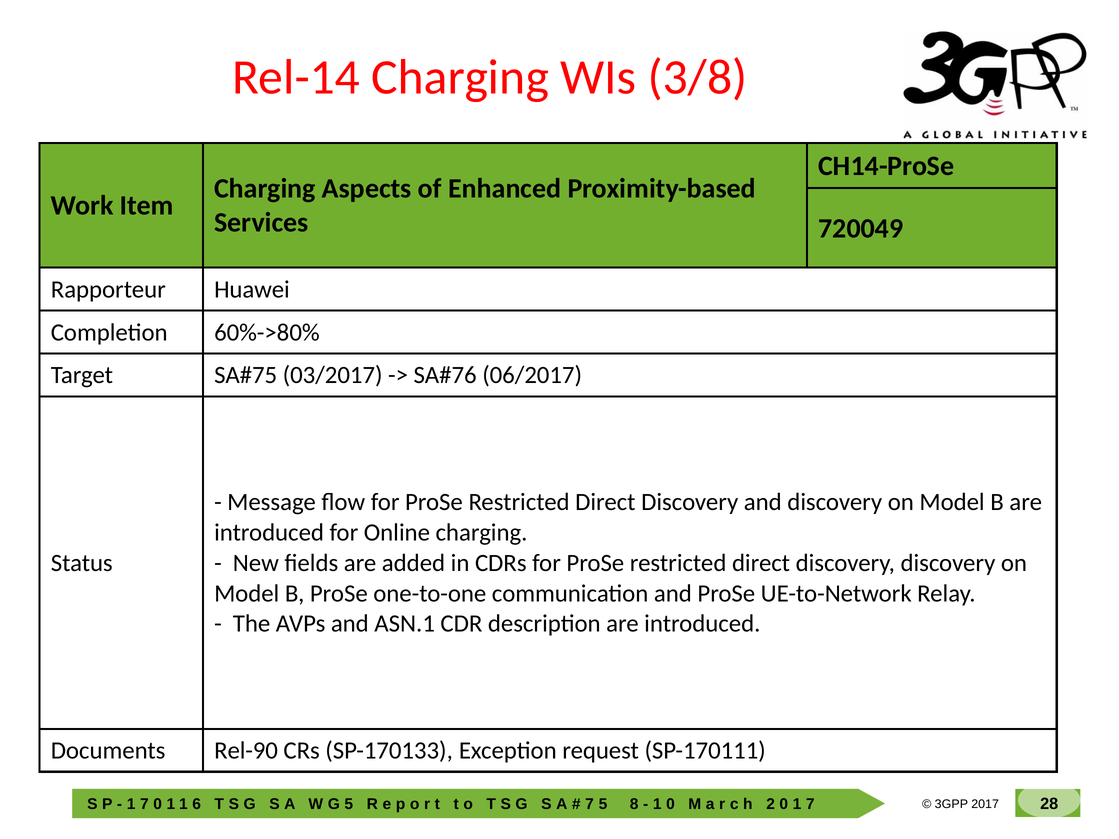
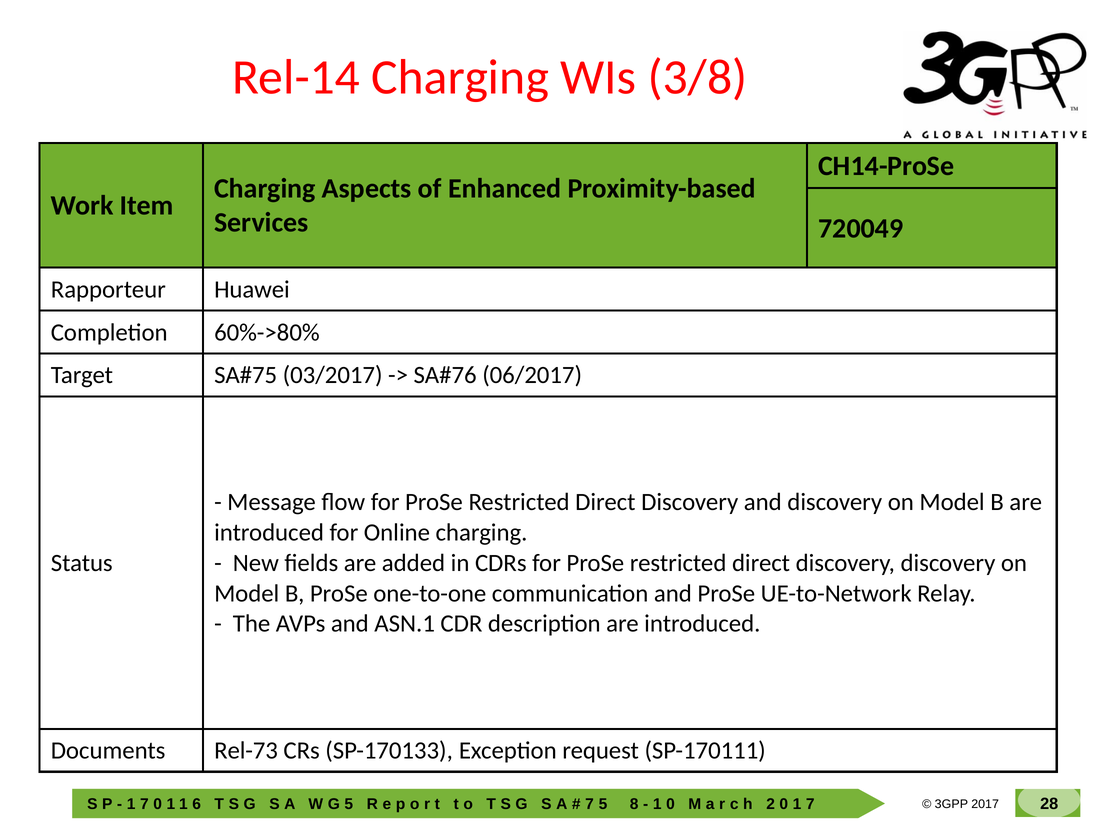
Rel-90: Rel-90 -> Rel-73 (246, 751)
